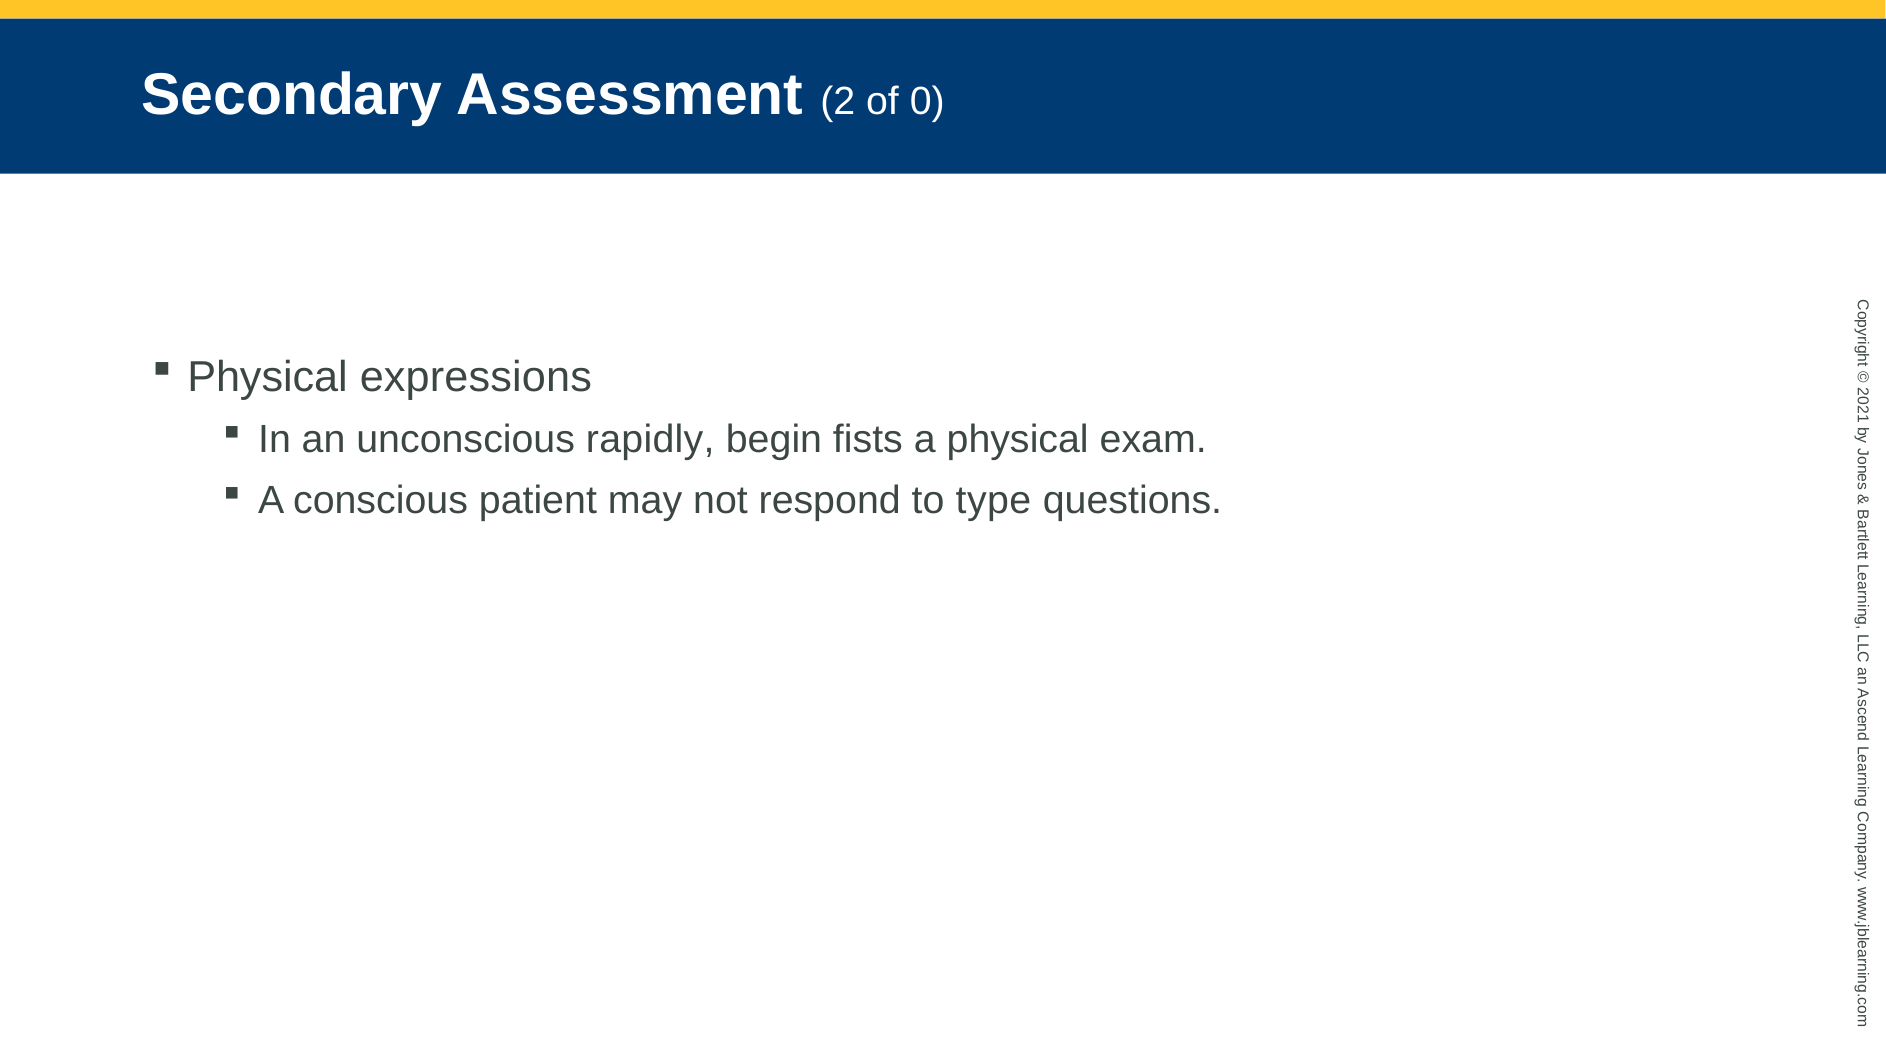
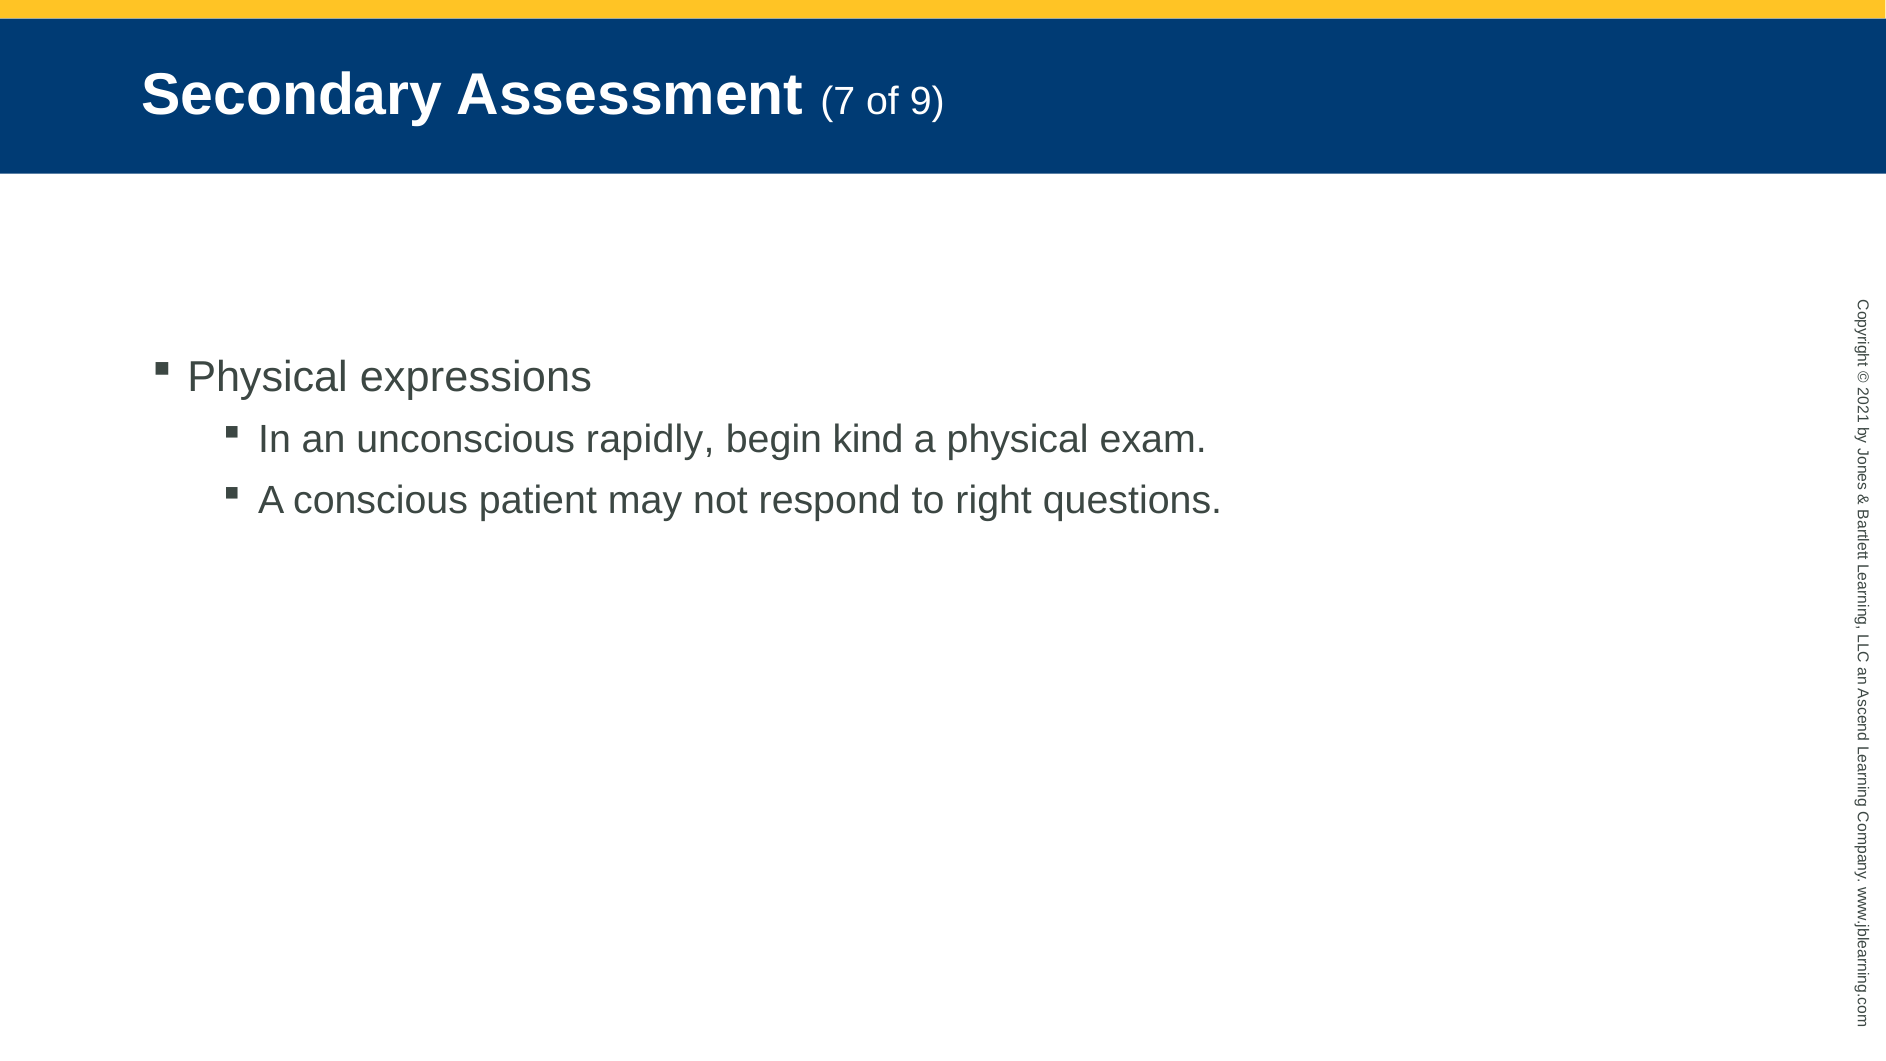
Assessment 2: 2 -> 7 (838, 101)
of 0: 0 -> 9 (927, 101)
fists: fists -> kind (868, 440)
type: type -> right (994, 501)
